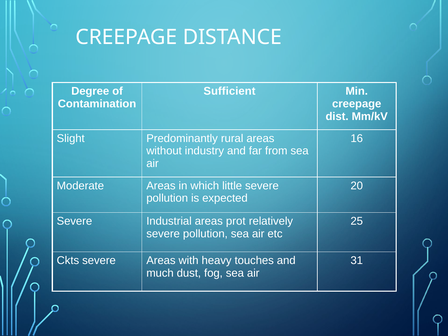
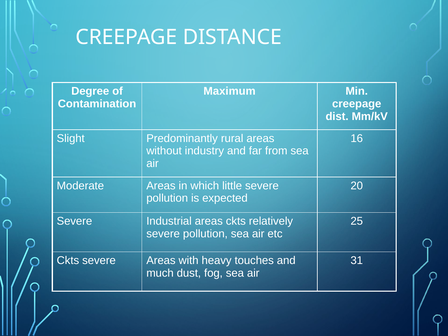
Sufficient: Sufficient -> Maximum (230, 91)
areas prot: prot -> ckts (236, 221)
